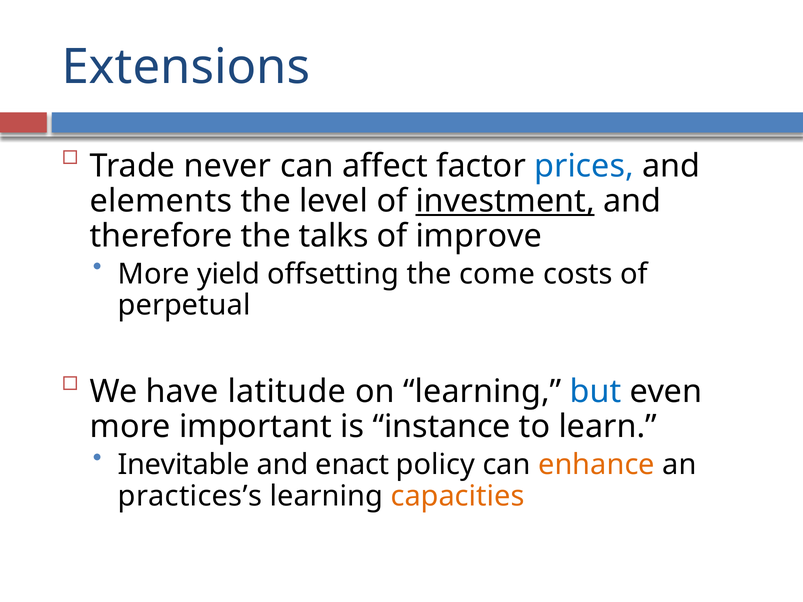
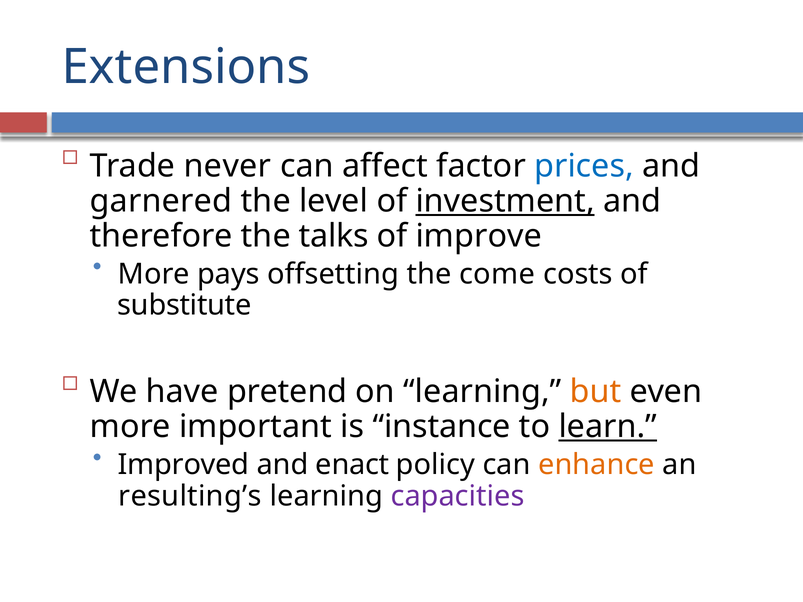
elements: elements -> garnered (161, 201)
yield: yield -> pays (228, 274)
perpetual: perpetual -> substitute (184, 306)
latitude: latitude -> pretend (287, 392)
but colour: blue -> orange (596, 392)
learn underline: none -> present (608, 427)
Inevitable: Inevitable -> Improved (184, 465)
practices’s: practices’s -> resulting’s (190, 496)
capacities colour: orange -> purple (458, 496)
